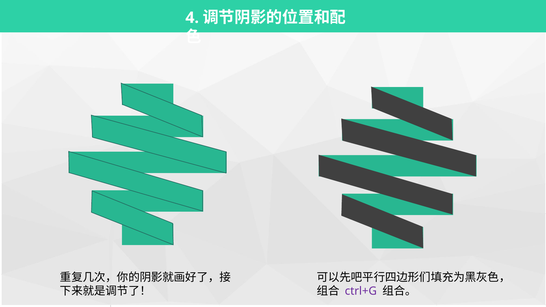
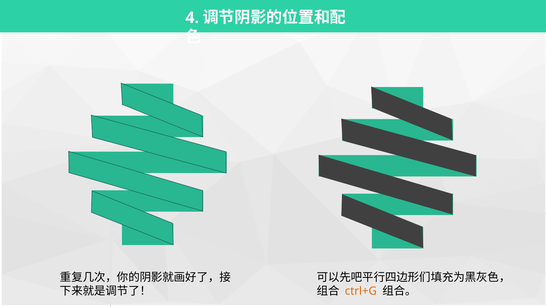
ctrl+G colour: purple -> orange (361, 291)
